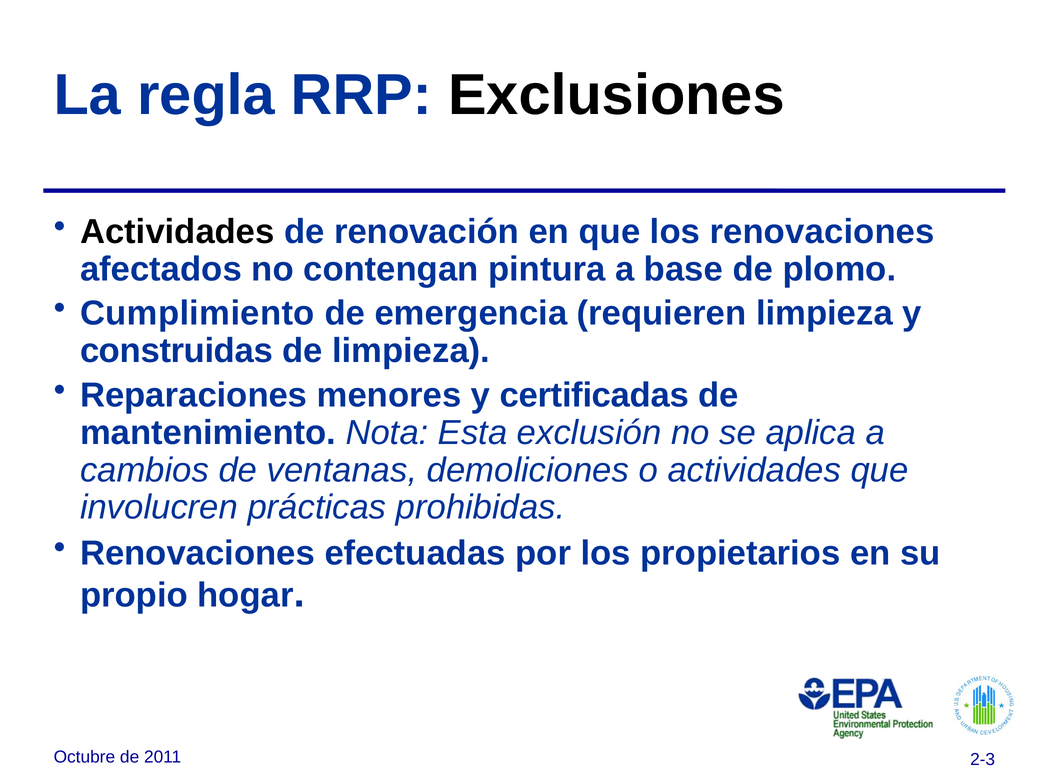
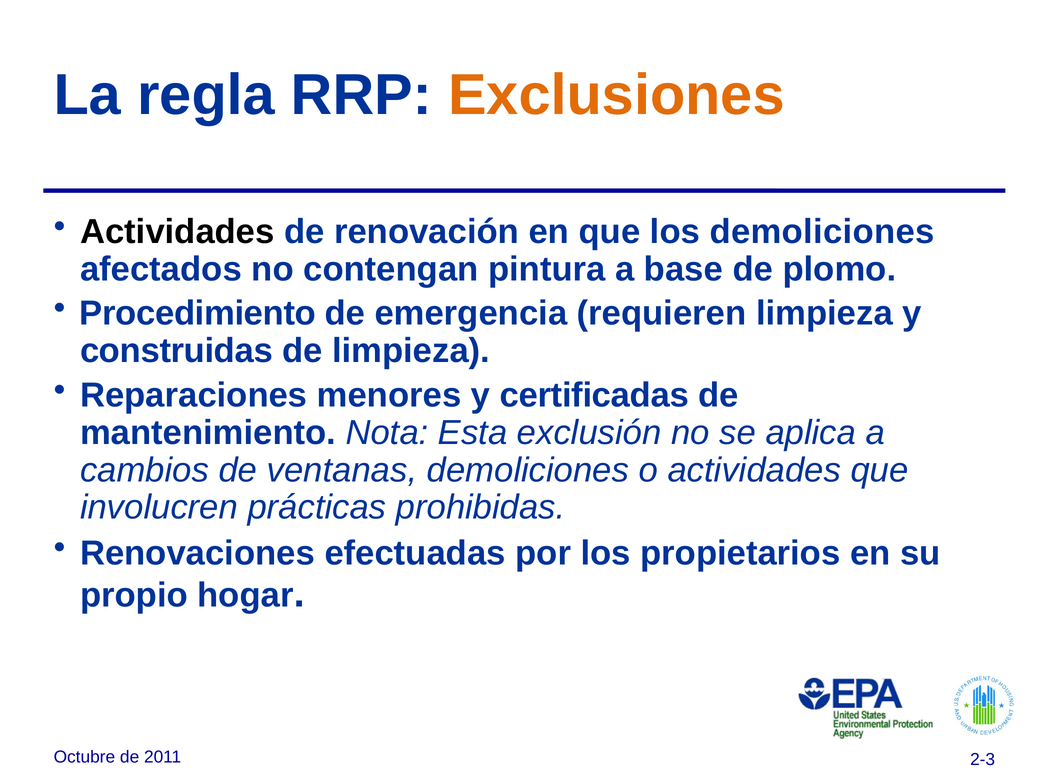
Exclusiones colour: black -> orange (616, 95)
los renovaciones: renovaciones -> demoliciones (822, 232)
Cumplimiento: Cumplimiento -> Procedimiento (198, 313)
